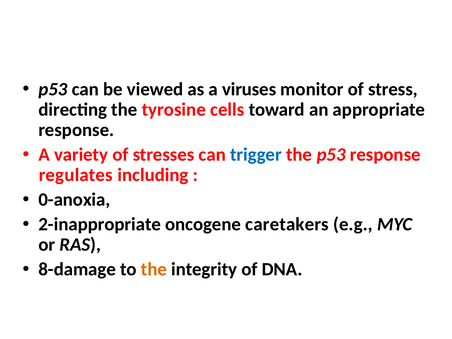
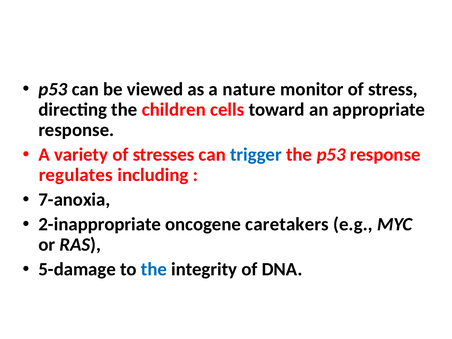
viruses: viruses -> nature (249, 89)
tyrosine: tyrosine -> children (174, 109)
0-anoxia: 0-anoxia -> 7-anoxia (74, 200)
8-damage: 8-damage -> 5-damage (77, 269)
the colour: orange -> blue (154, 269)
